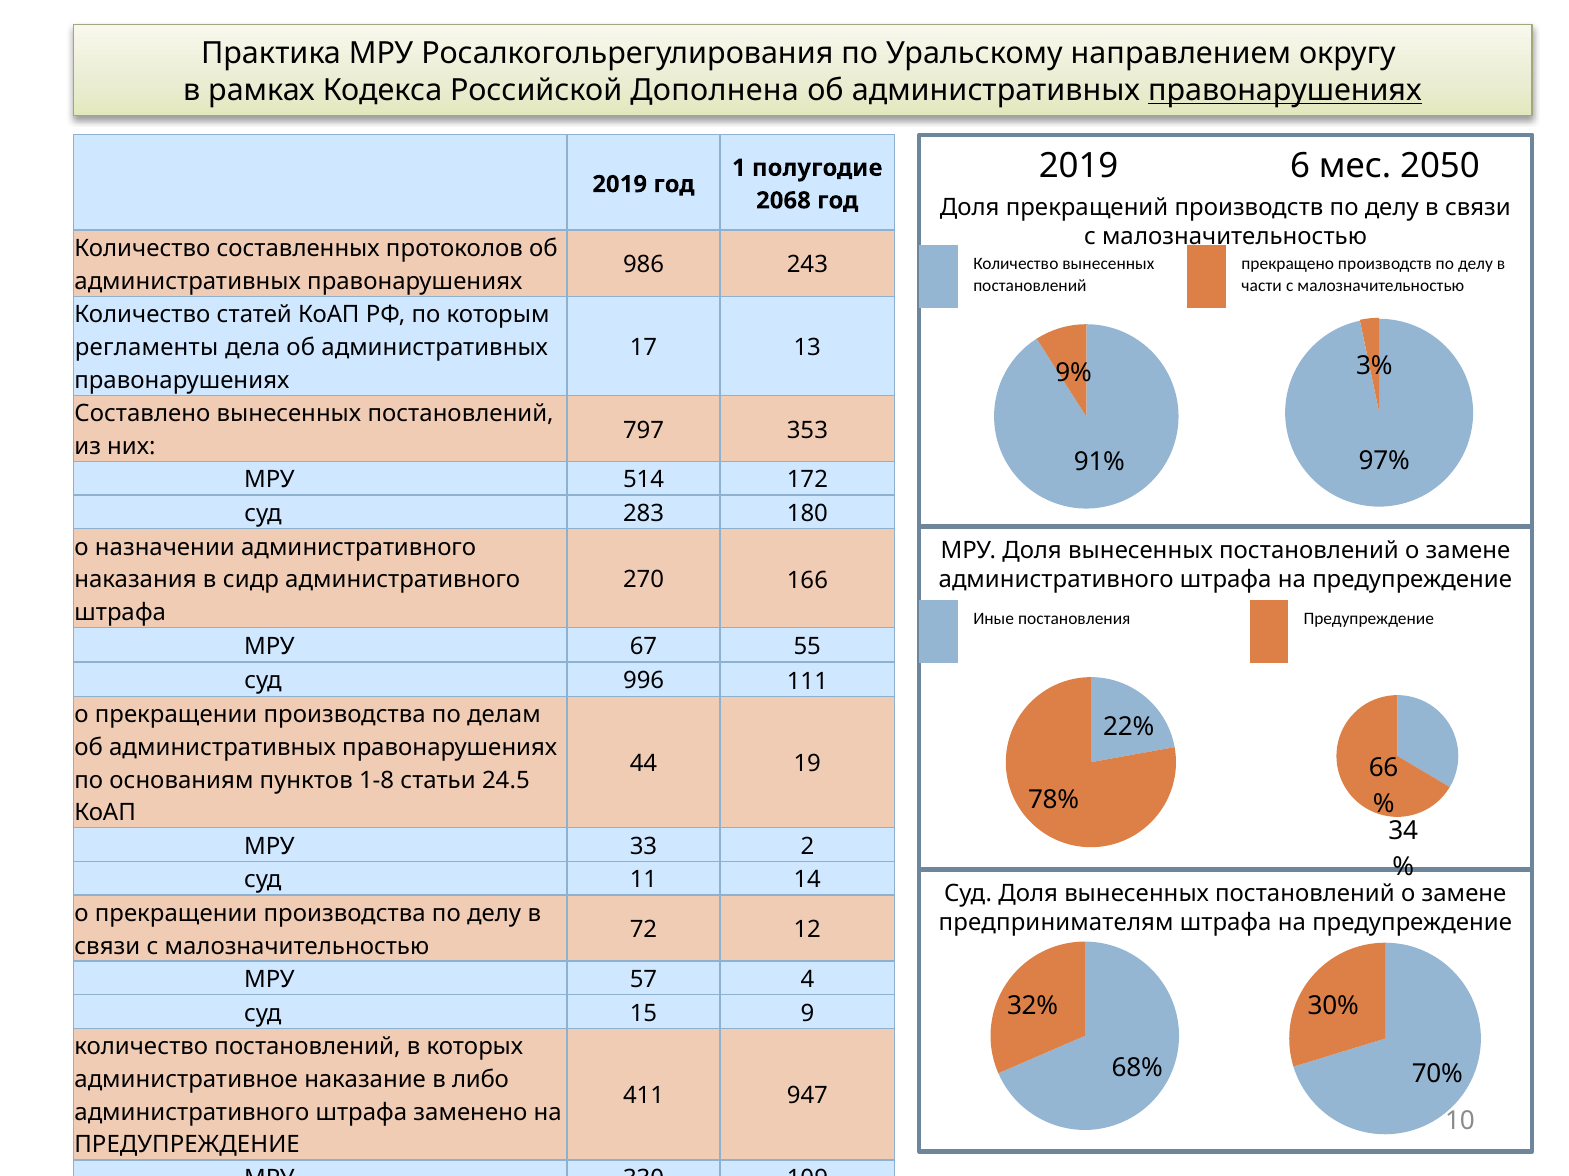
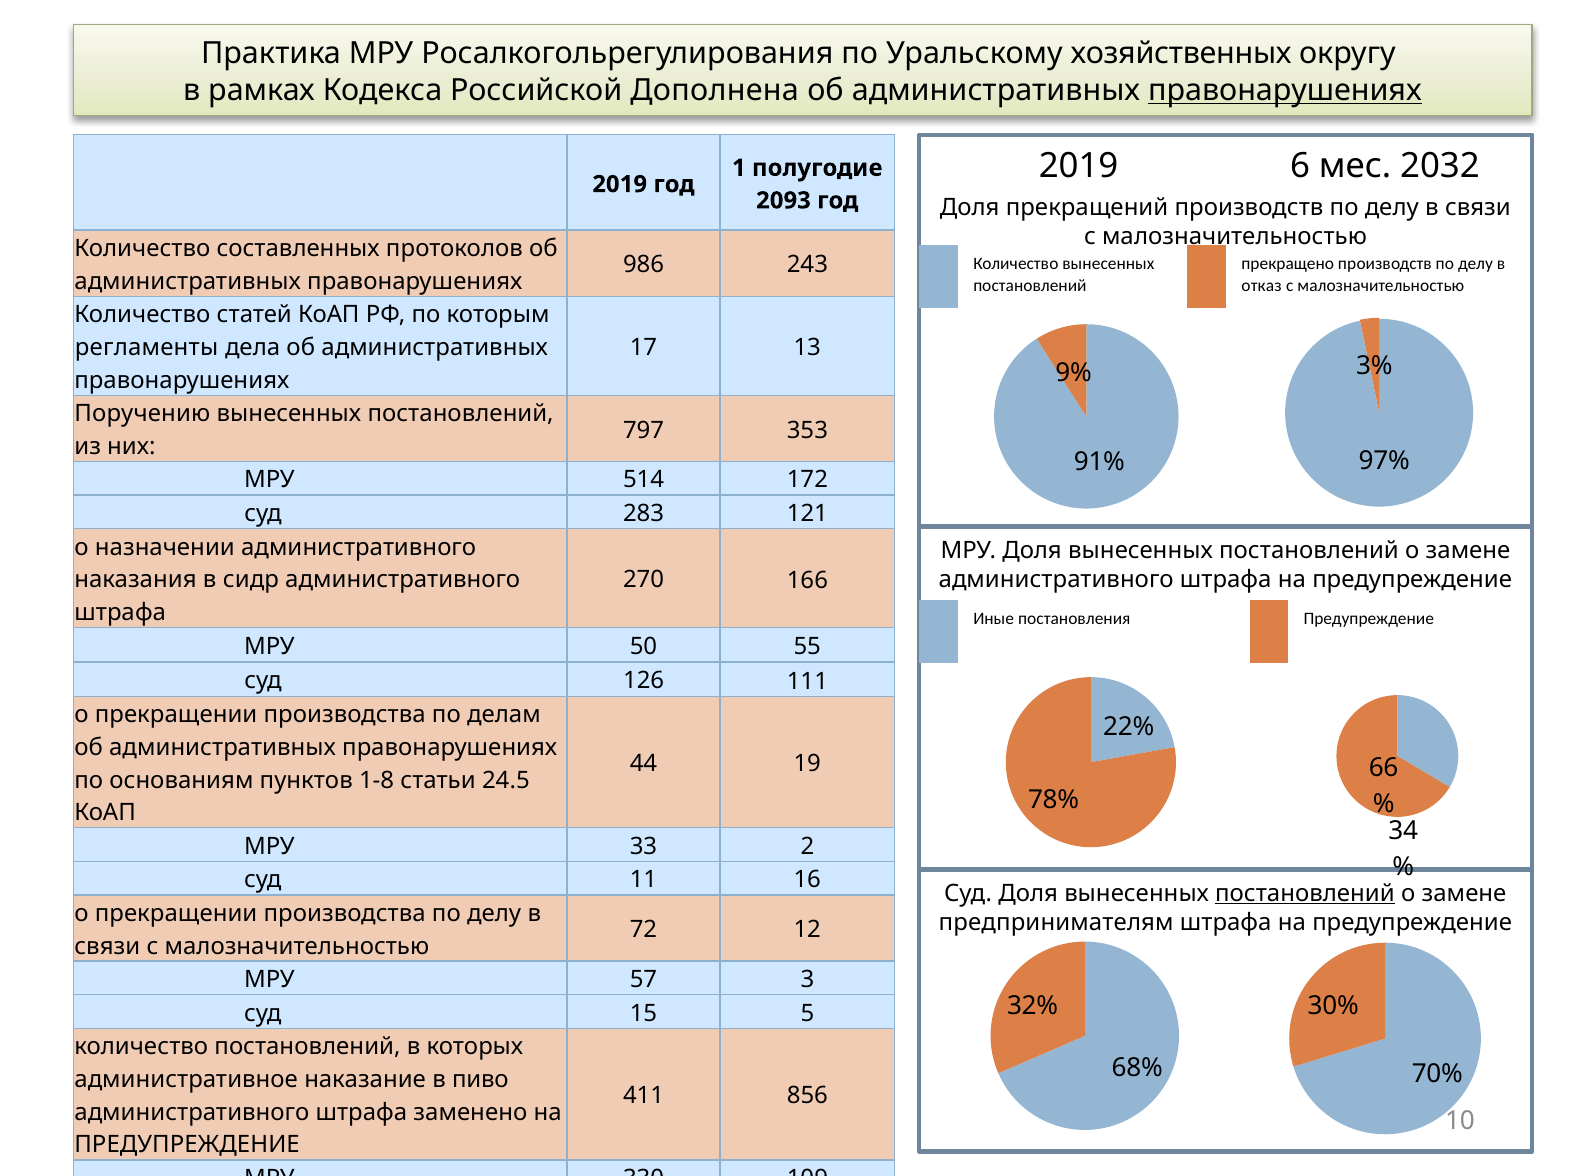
направлением: направлением -> хозяйственных (1181, 54)
2050: 2050 -> 2032 (1440, 166)
2068: 2068 -> 2093 (783, 201)
части: части -> отказ (1262, 285)
Составлено: Составлено -> Поручению (142, 414)
180: 180 -> 121 (807, 514)
67: 67 -> 50 (644, 647)
996: 996 -> 126 (644, 681)
14: 14 -> 16 (807, 880)
постановлений underline: none -> present (1305, 894)
4: 4 -> 3 (807, 980)
9: 9 -> 5 (807, 1014)
либо: либо -> пиво (480, 1080)
947: 947 -> 856 (807, 1097)
